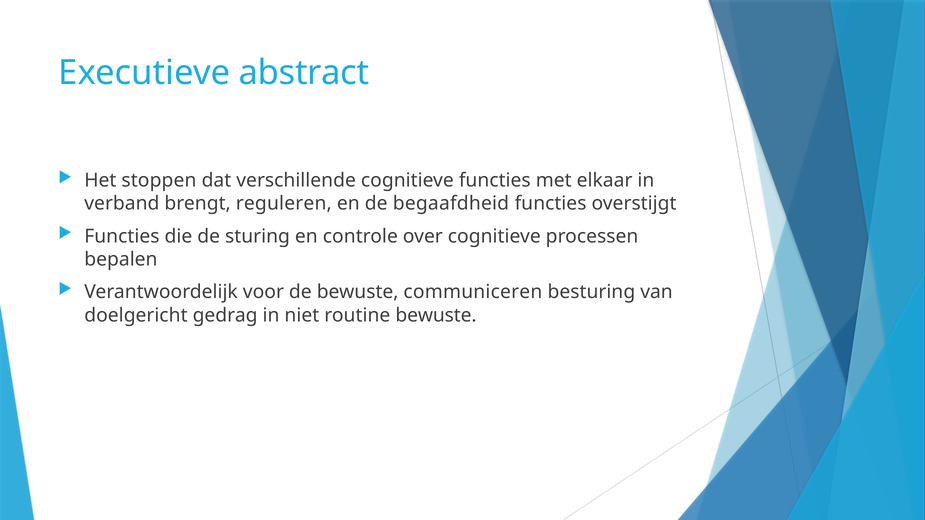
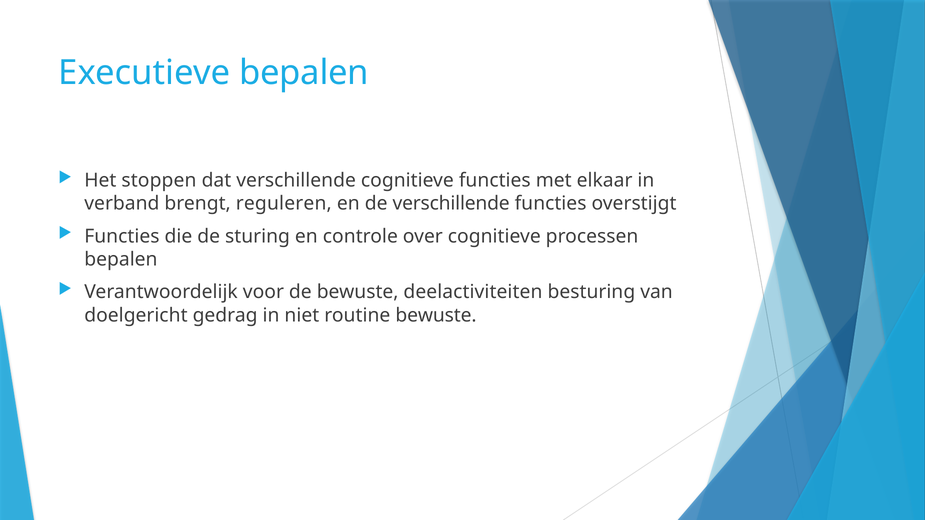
Executieve abstract: abstract -> bepalen (304, 73)
de begaafdheid: begaafdheid -> verschillende (451, 204)
communiceren: communiceren -> deelactiviteiten (473, 292)
